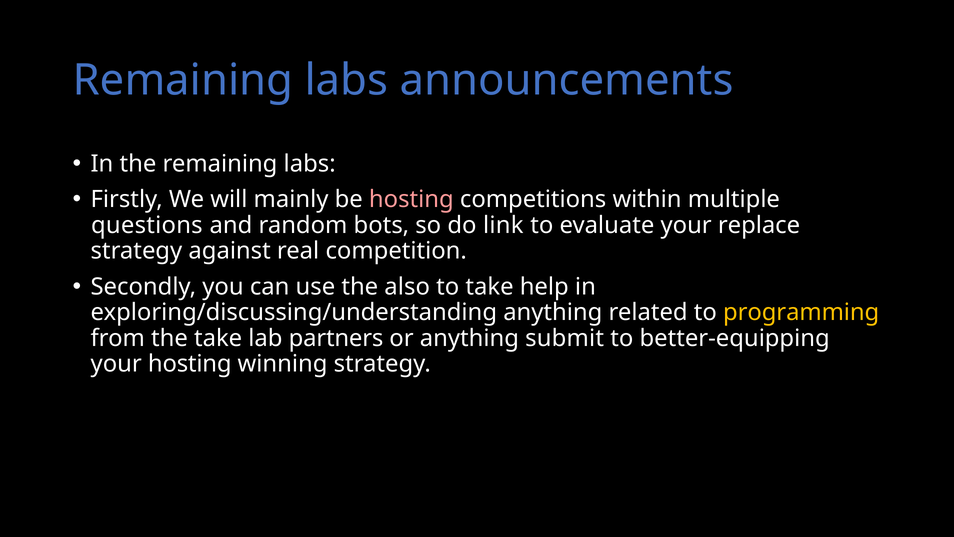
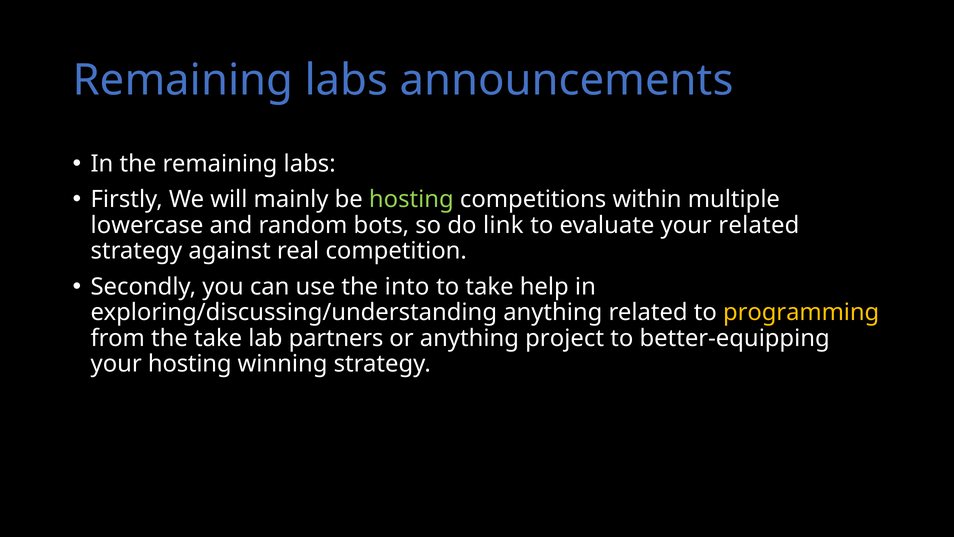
hosting colour: pink -> light green (411, 199)
questions: questions -> lowercase (147, 225)
your replace: replace -> related (759, 225)
also: also -> into (407, 287)
submit: submit -> project (565, 338)
